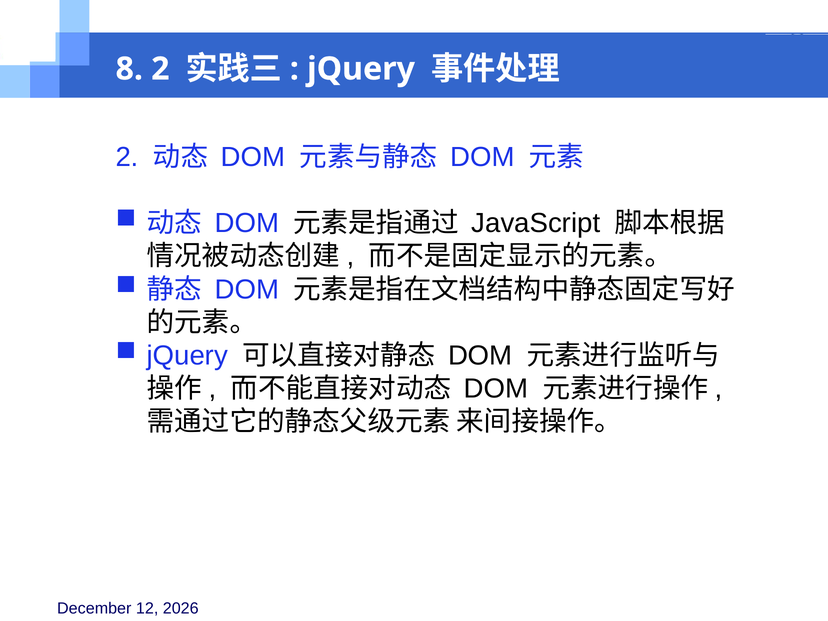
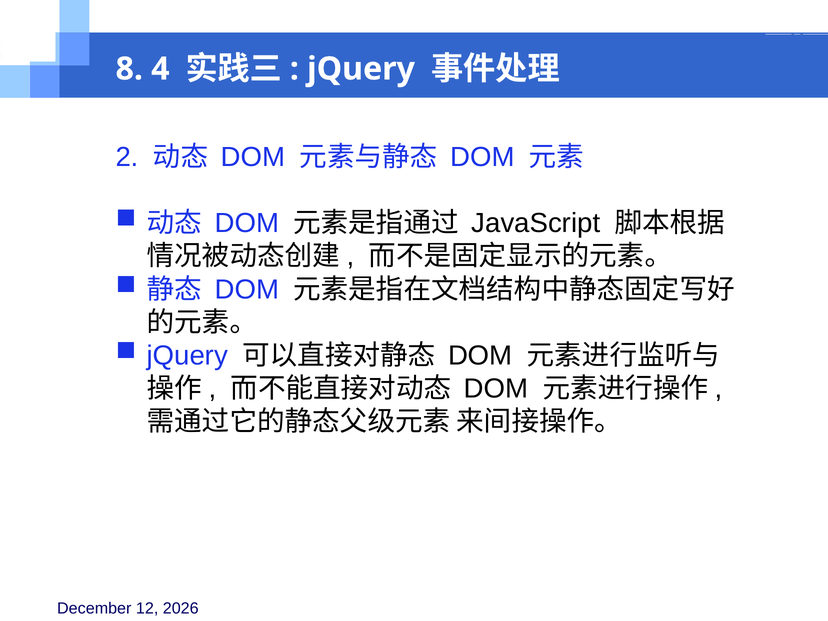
8 2: 2 -> 4 (160, 69)
